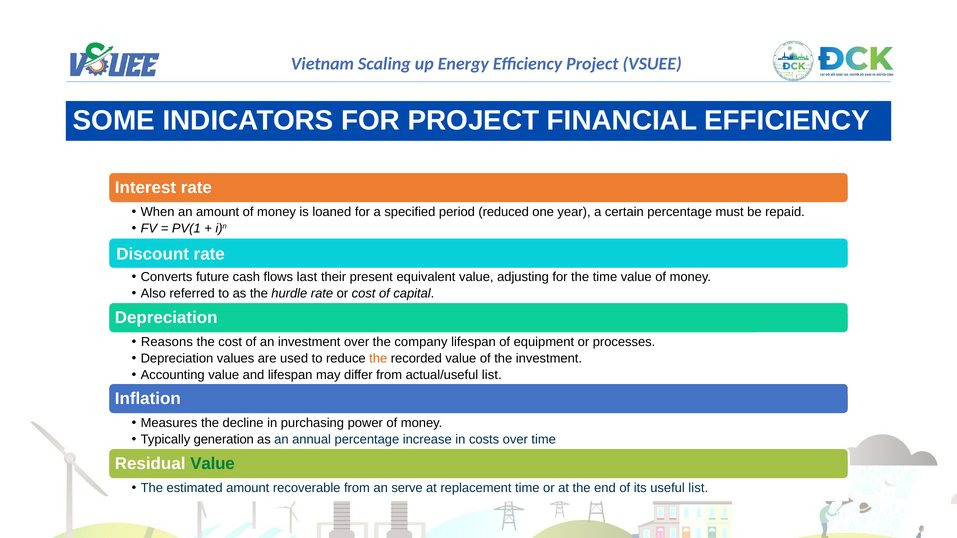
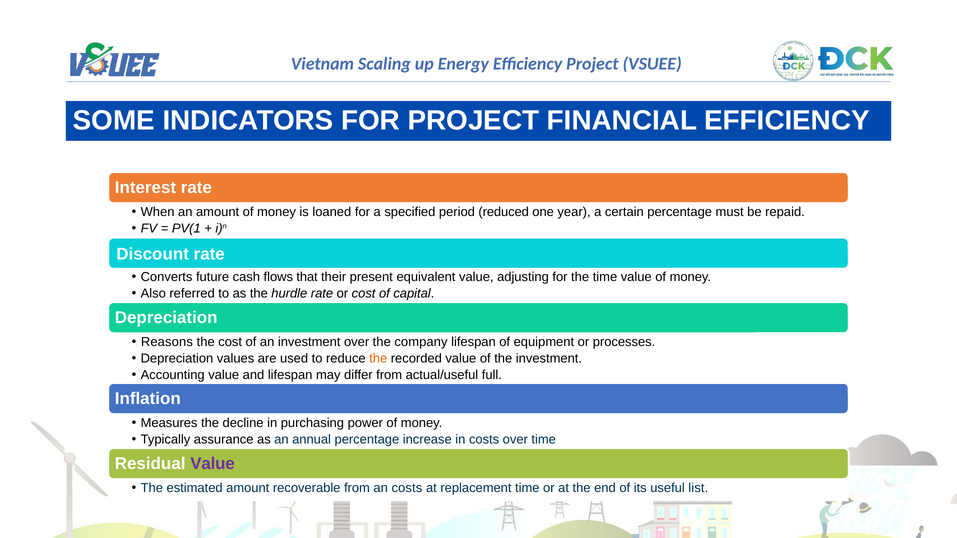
last: last -> that (307, 277)
actual/useful list: list -> full (492, 375)
generation: generation -> assurance (224, 440)
Value colour: green -> purple (213, 464)
an serve: serve -> costs (407, 488)
